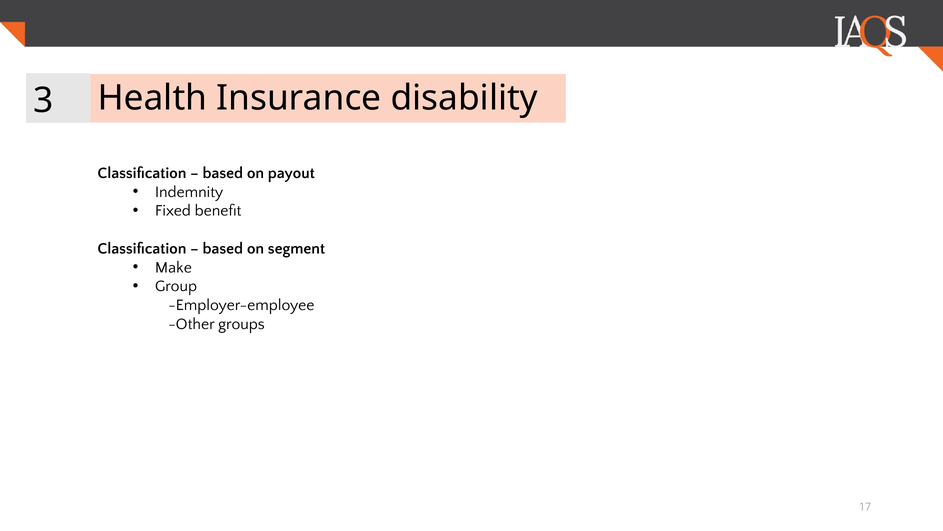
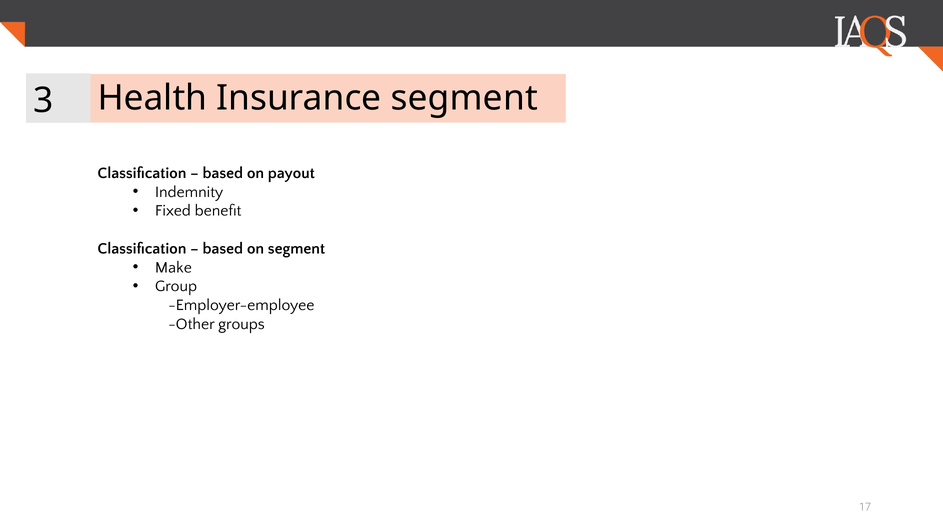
Insurance disability: disability -> segment (464, 98)
